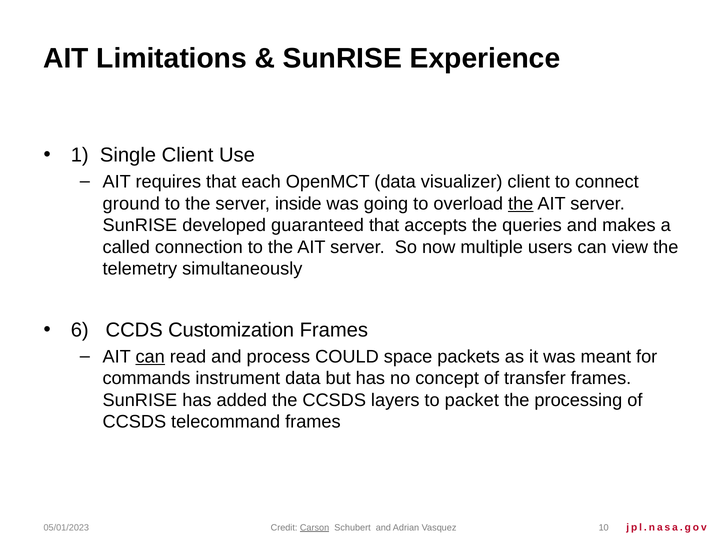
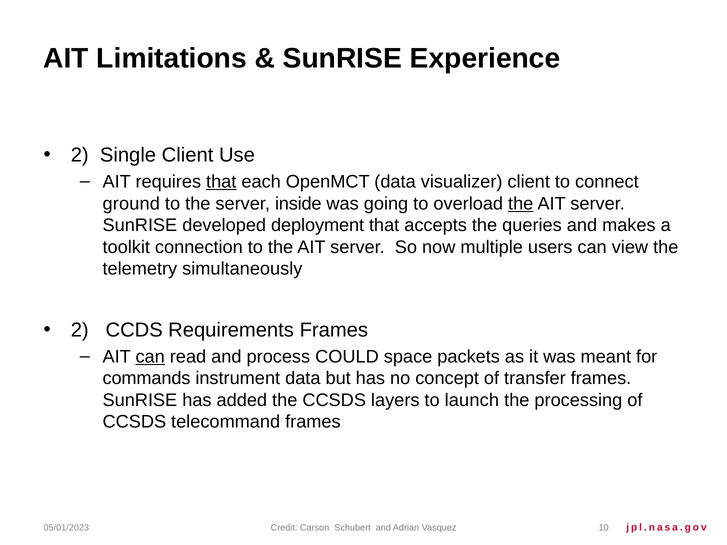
1: 1 -> 2 (80, 155)
that underline: none -> present (221, 182)
guaranteed: guaranteed -> deployment (318, 225)
called: called -> toolkit (126, 247)
6: 6 -> 2 (80, 330)
Customization: Customization -> Requirements (231, 330)
packet: packet -> launch (472, 400)
Carson underline: present -> none (315, 528)
